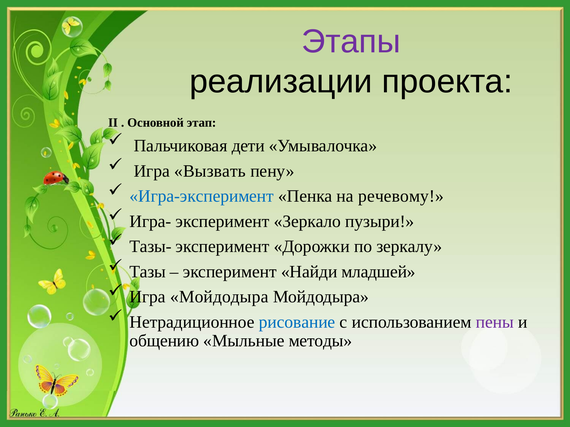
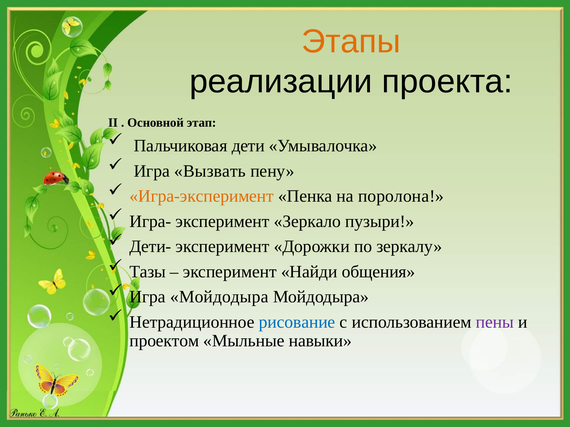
Этапы colour: purple -> orange (351, 42)
Игра-эксперимент colour: blue -> orange (202, 196)
речевому: речевому -> поролона (401, 196)
Тазы-: Тазы- -> Дети- (150, 247)
младшей: младшей -> общения (378, 272)
общению: общению -> проектом (164, 341)
методы: методы -> навыки (320, 341)
